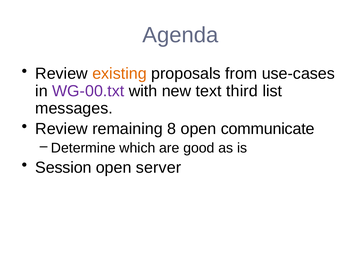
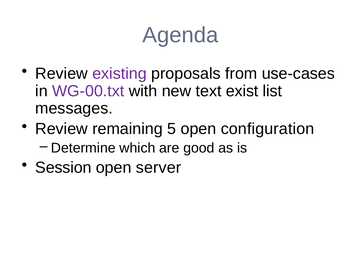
existing colour: orange -> purple (119, 74)
third: third -> exist (242, 91)
8: 8 -> 5 (172, 129)
communicate: communicate -> configuration (268, 129)
